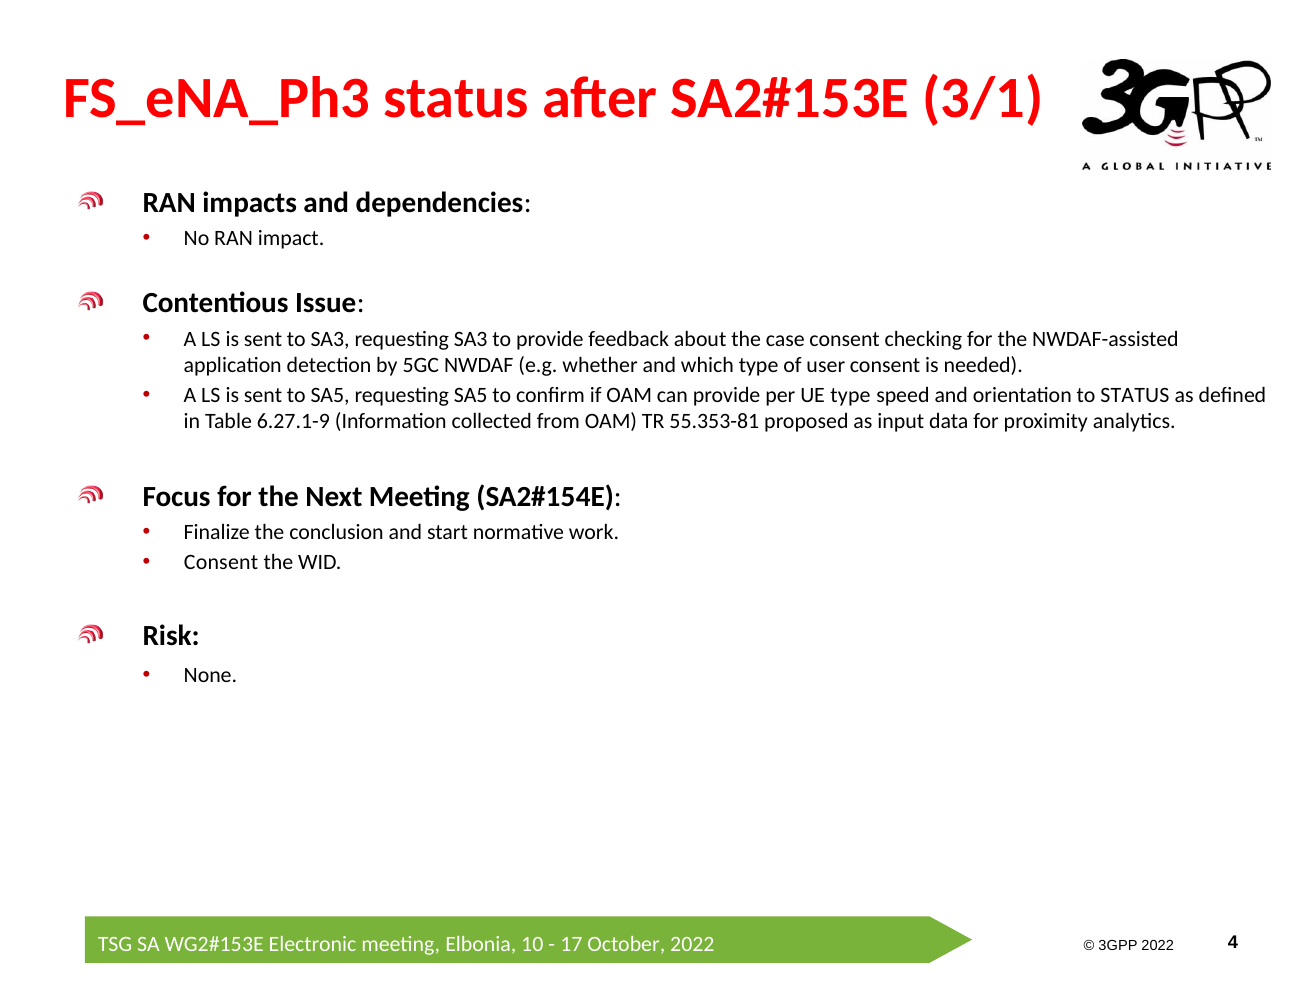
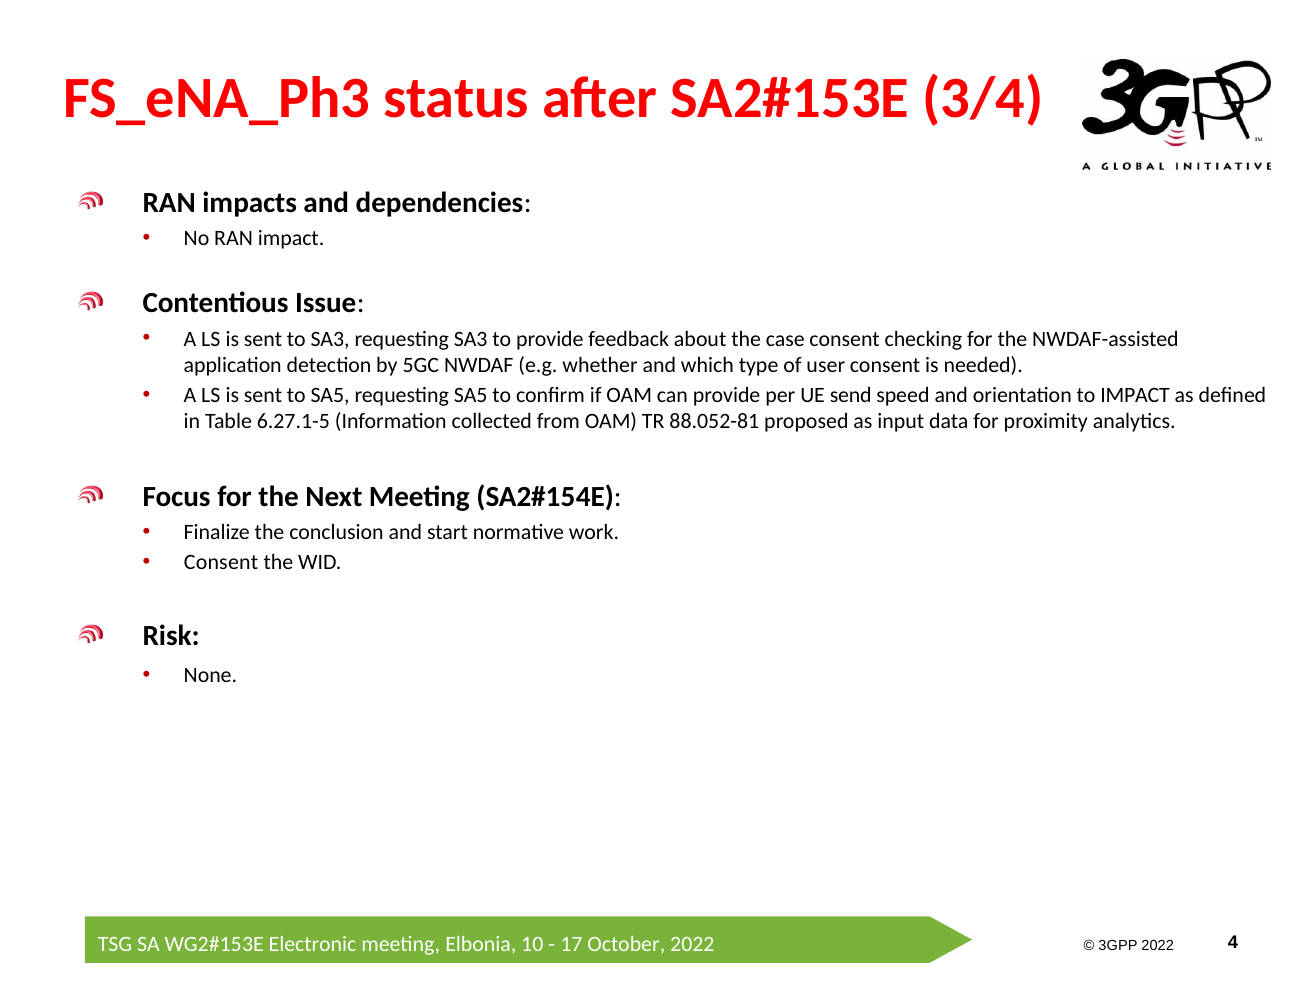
3/1: 3/1 -> 3/4 (983, 98)
UE type: type -> send (851, 395)
to STATUS: STATUS -> IMPACT (1135, 395)
6.27.1-9: 6.27.1-9 -> 6.27.1-5 (293, 422)
55.353-81: 55.353-81 -> 88.052-81 (714, 422)
